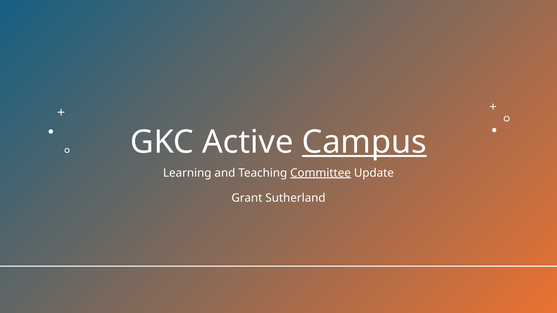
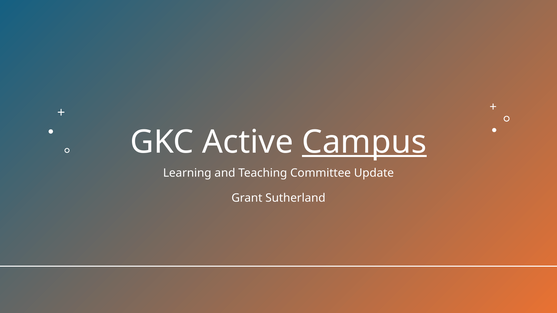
Committee underline: present -> none (321, 173)
